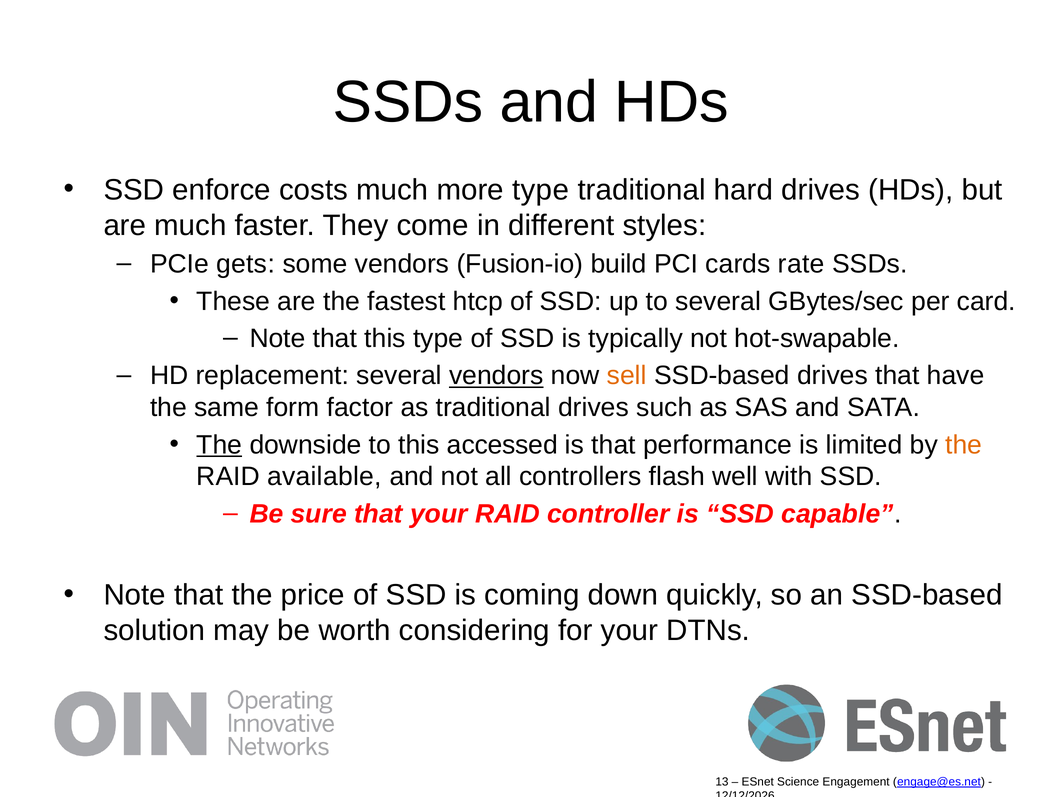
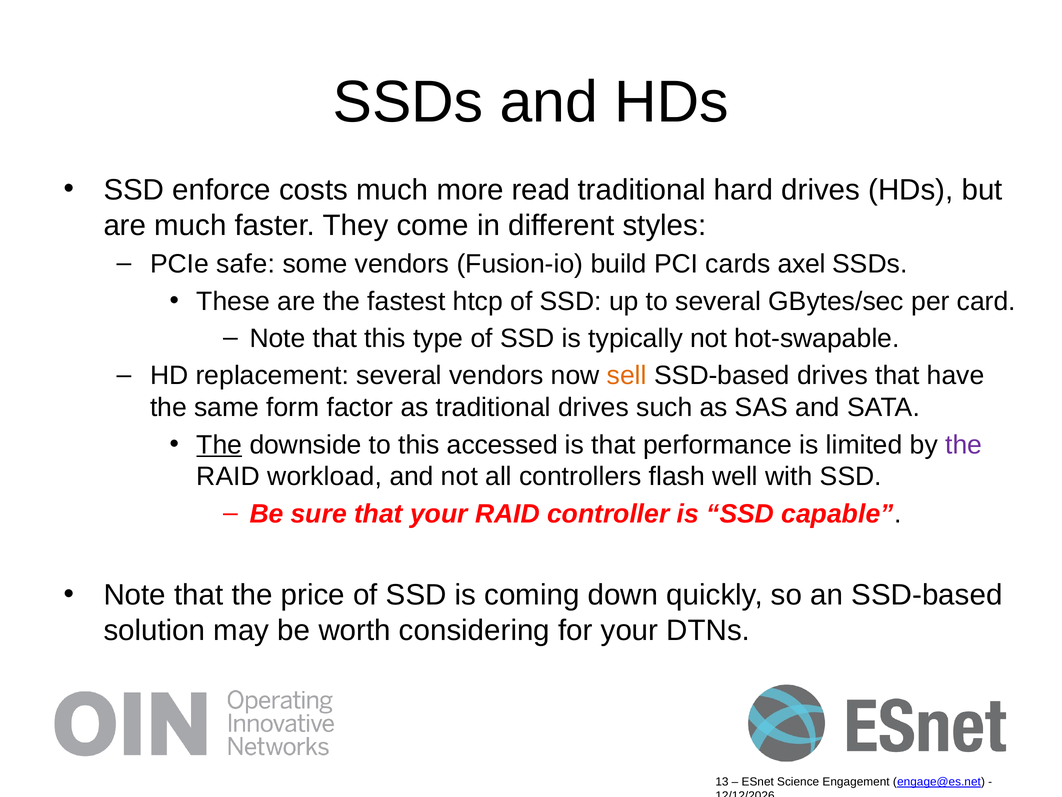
more type: type -> read (541, 190)
gets: gets -> safe (246, 264)
rate: rate -> axel (801, 264)
vendors underline: present -> none (496, 375)
the colour: orange -> purple (964, 445)
available: available -> workload (325, 476)
